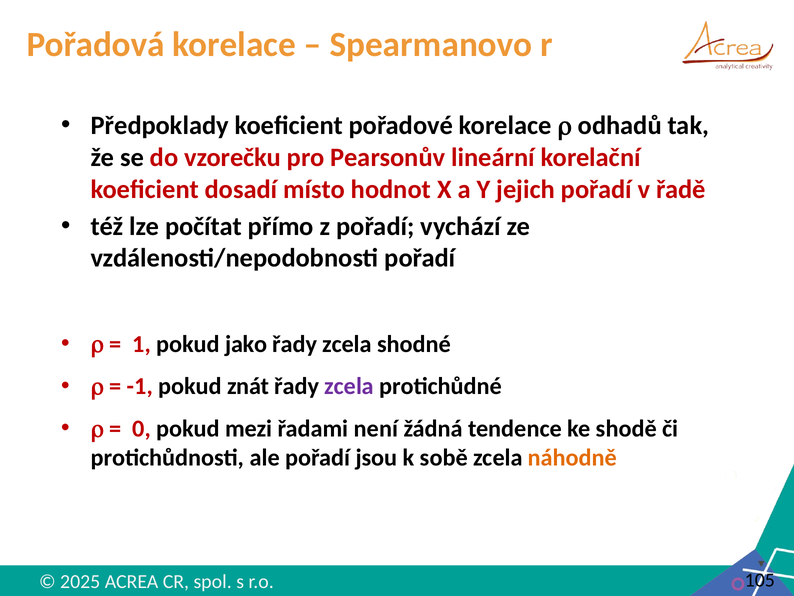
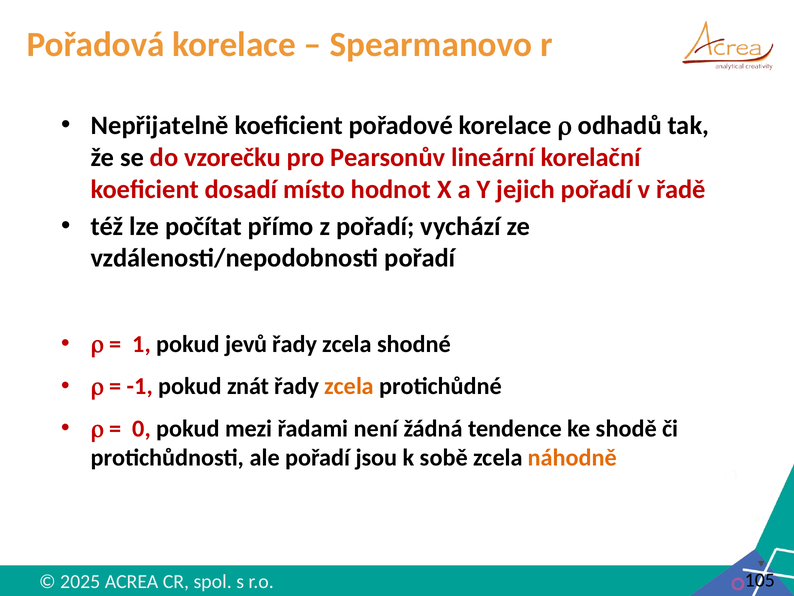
Předpoklady: Předpoklady -> Nepřijatelně (160, 126)
jako: jako -> jevů (246, 344)
zcela colour: purple -> orange (349, 386)
